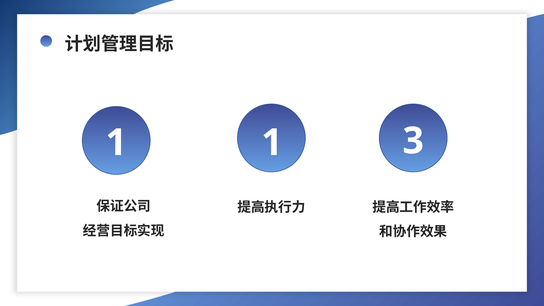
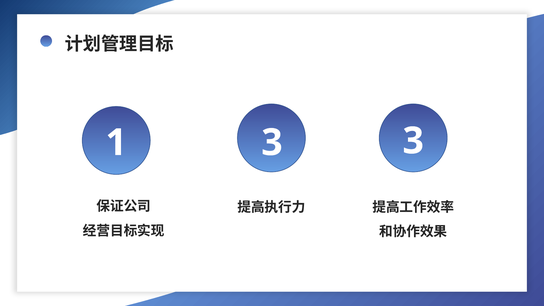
1 1: 1 -> 3 (272, 143)
